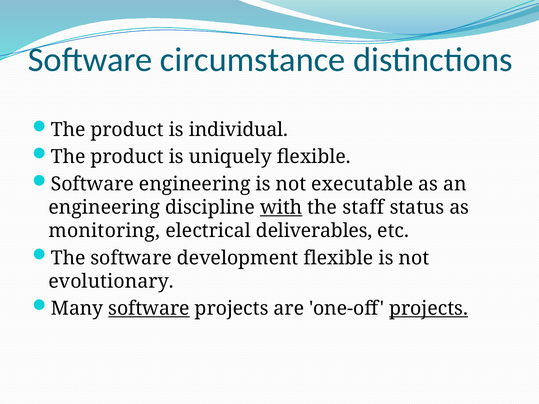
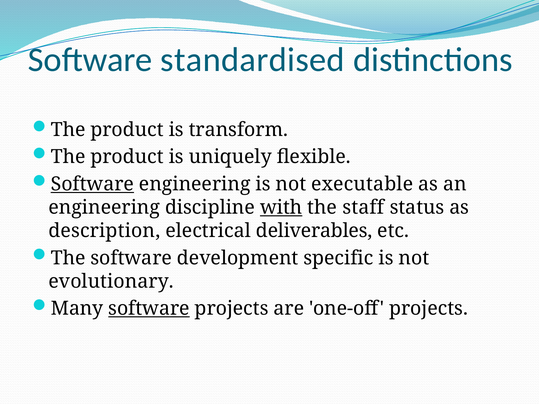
circumstance: circumstance -> standardised (252, 60)
individual: individual -> transform (238, 130)
Software underline: none -> present (92, 184)
monitoring: monitoring -> description (104, 231)
development flexible: flexible -> specific (338, 258)
projects underline: present -> none (429, 309)
